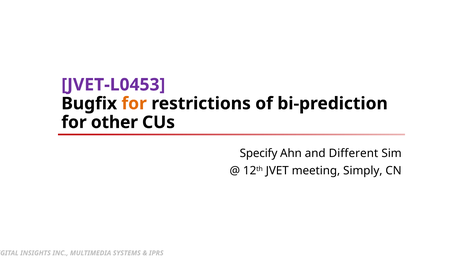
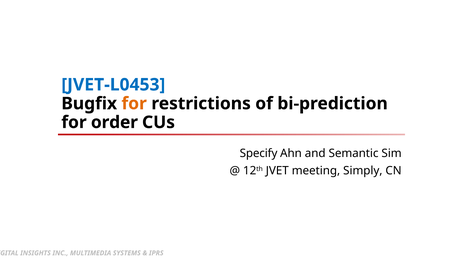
JVET-L0453 colour: purple -> blue (113, 85)
other: other -> order (114, 122)
Different: Different -> Semantic (354, 153)
